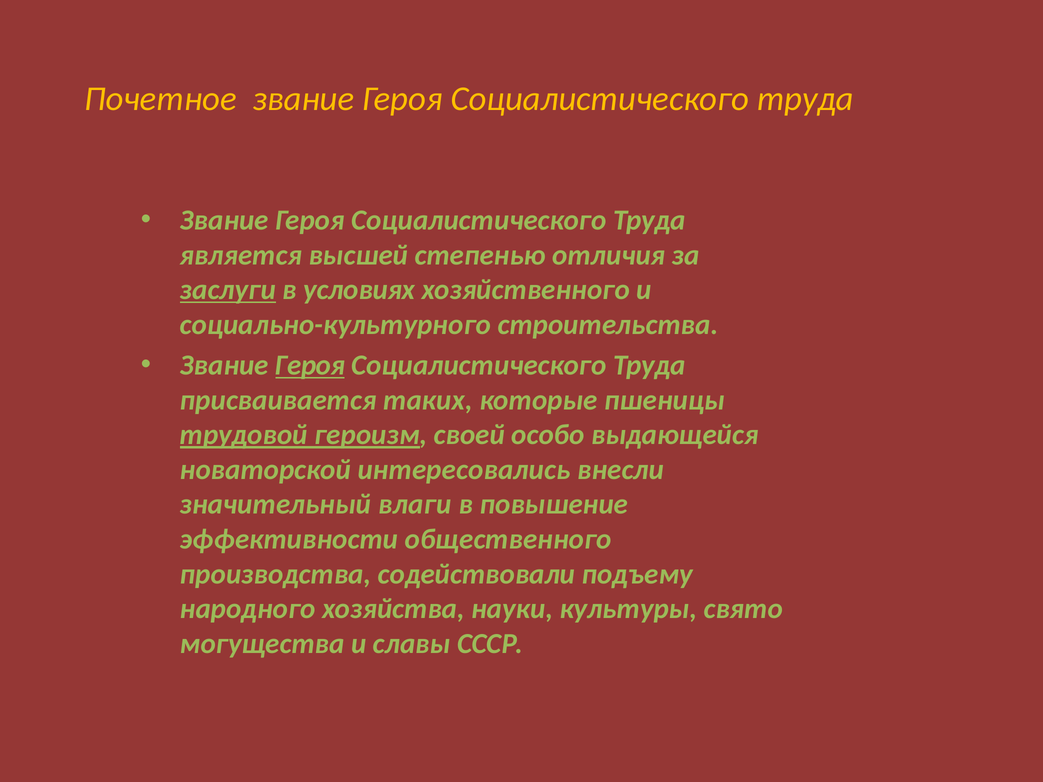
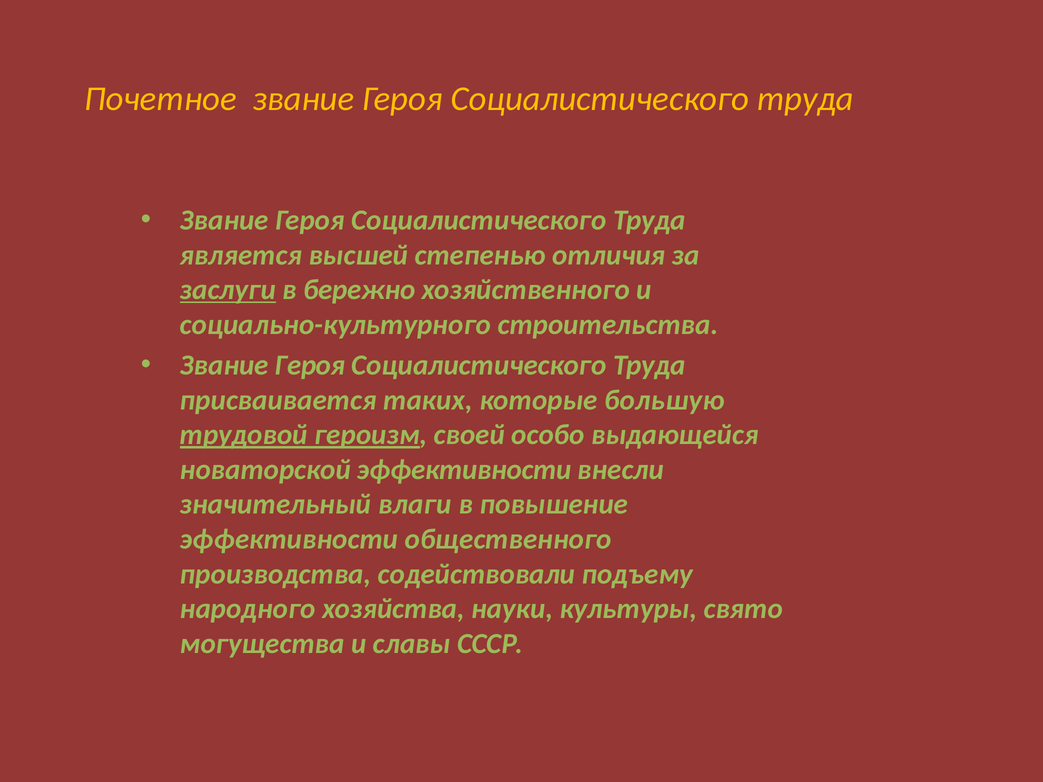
условиях: условиях -> бережно (359, 290)
Героя underline: present -> none (310, 365)
пшеницы: пшеницы -> большую (664, 400)
новаторской интересовались: интересовались -> эффективности (464, 470)
